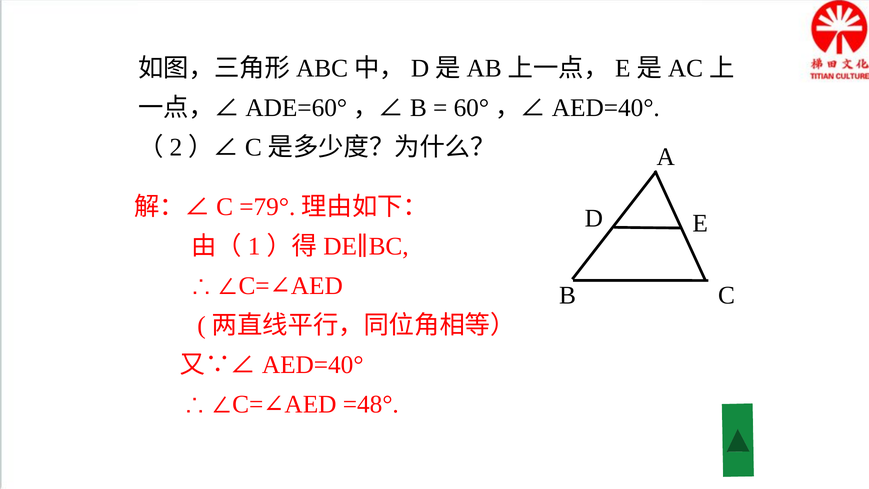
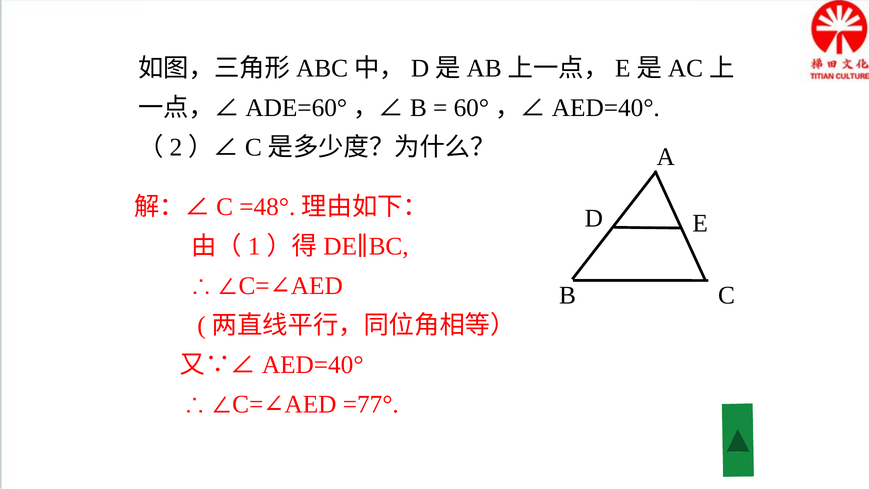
=79°: =79° -> =48° (267, 207)
=48°: =48° -> =77° (371, 404)
